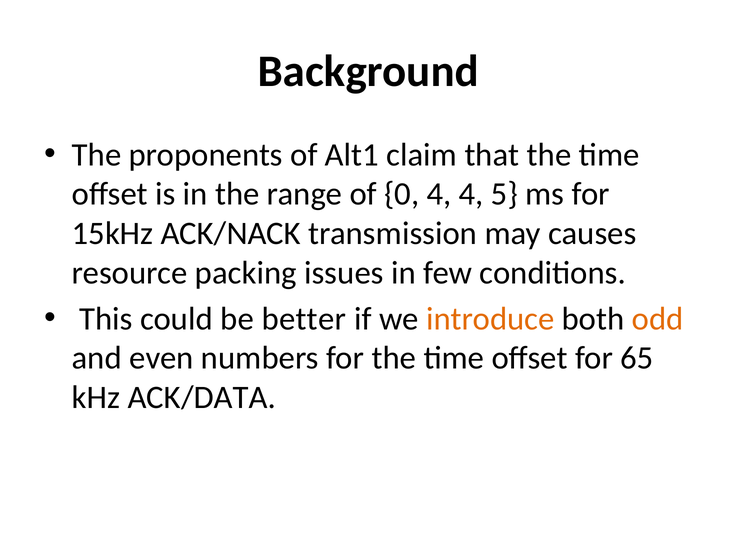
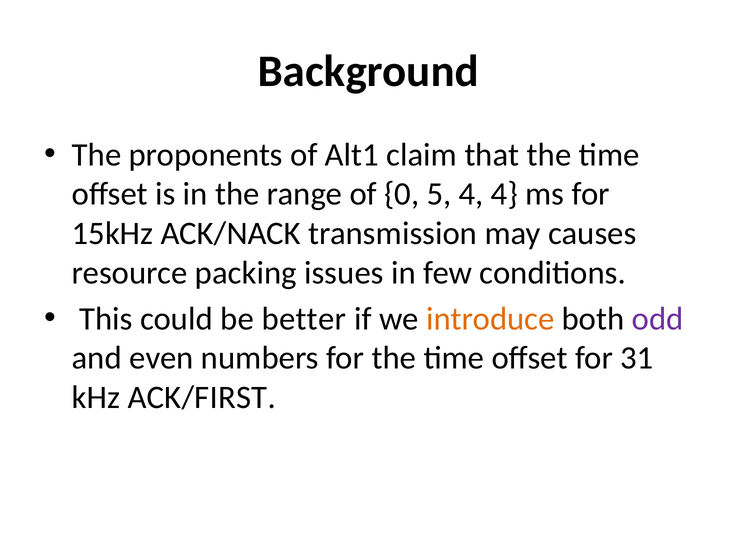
0 4: 4 -> 5 (439, 194)
4 5: 5 -> 4 (504, 194)
odd colour: orange -> purple (658, 319)
65: 65 -> 31 (637, 358)
ACK/DATA: ACK/DATA -> ACK/FIRST (202, 397)
